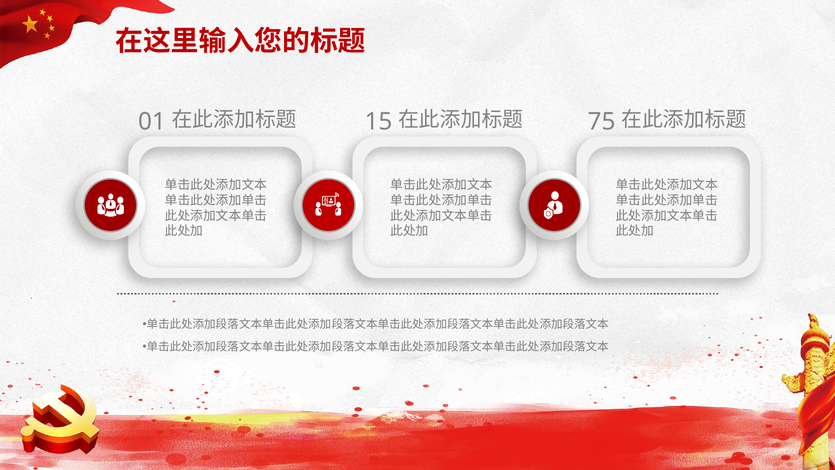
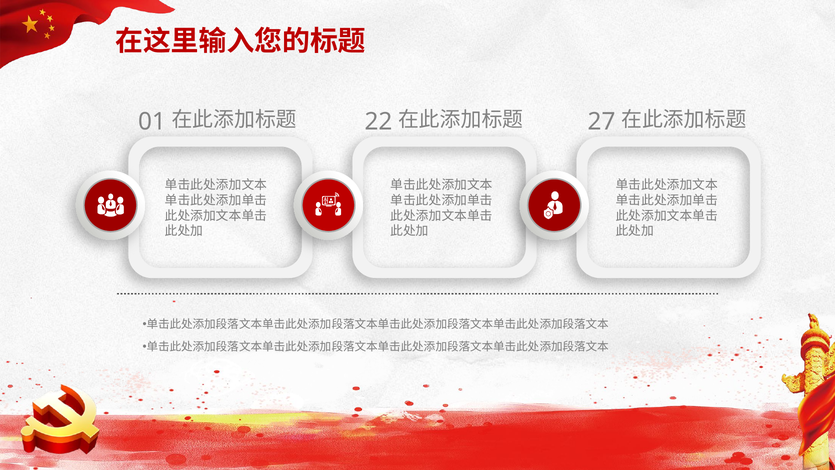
15: 15 -> 22 (378, 122)
75: 75 -> 27 (602, 122)
